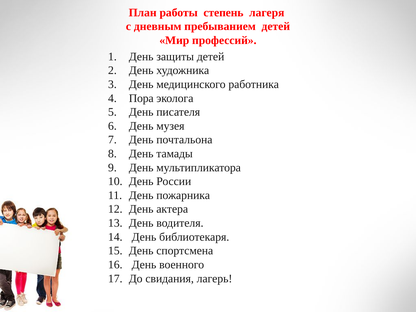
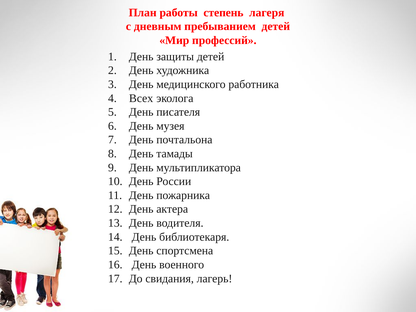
Пора: Пора -> Всех (141, 98)
